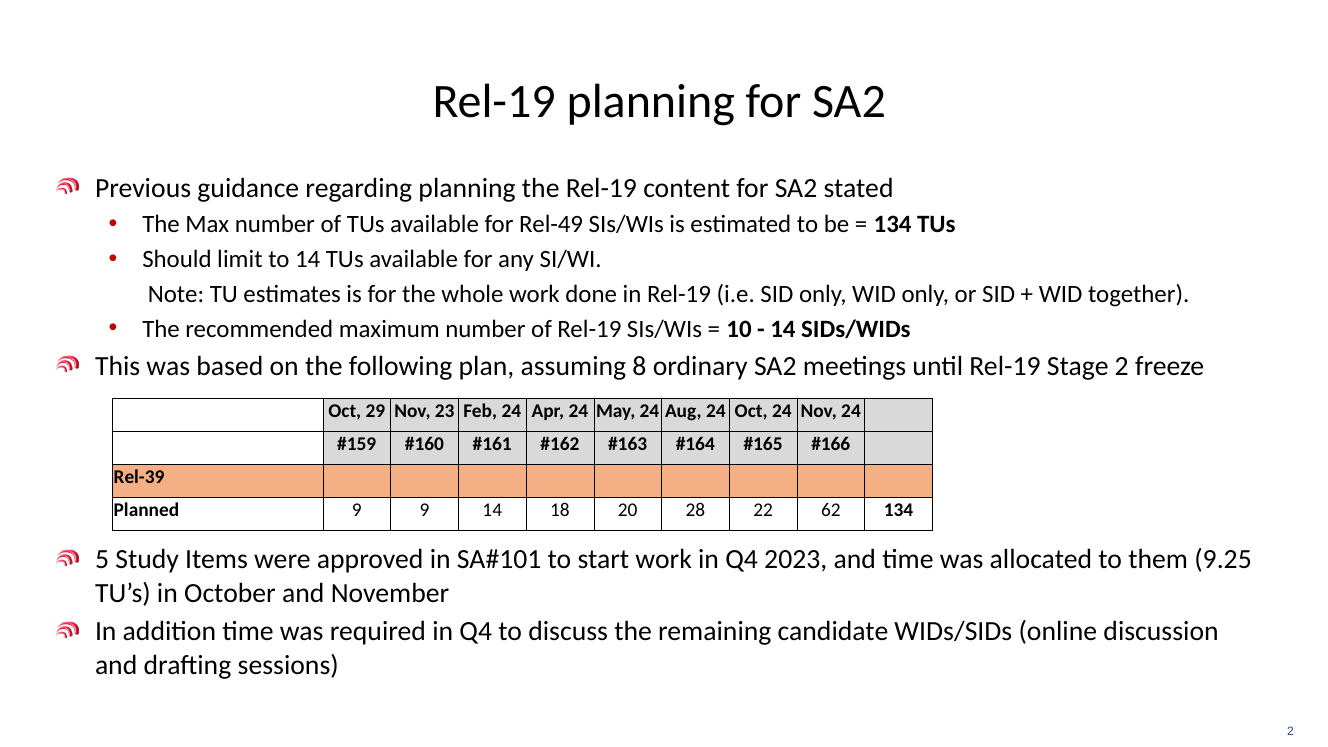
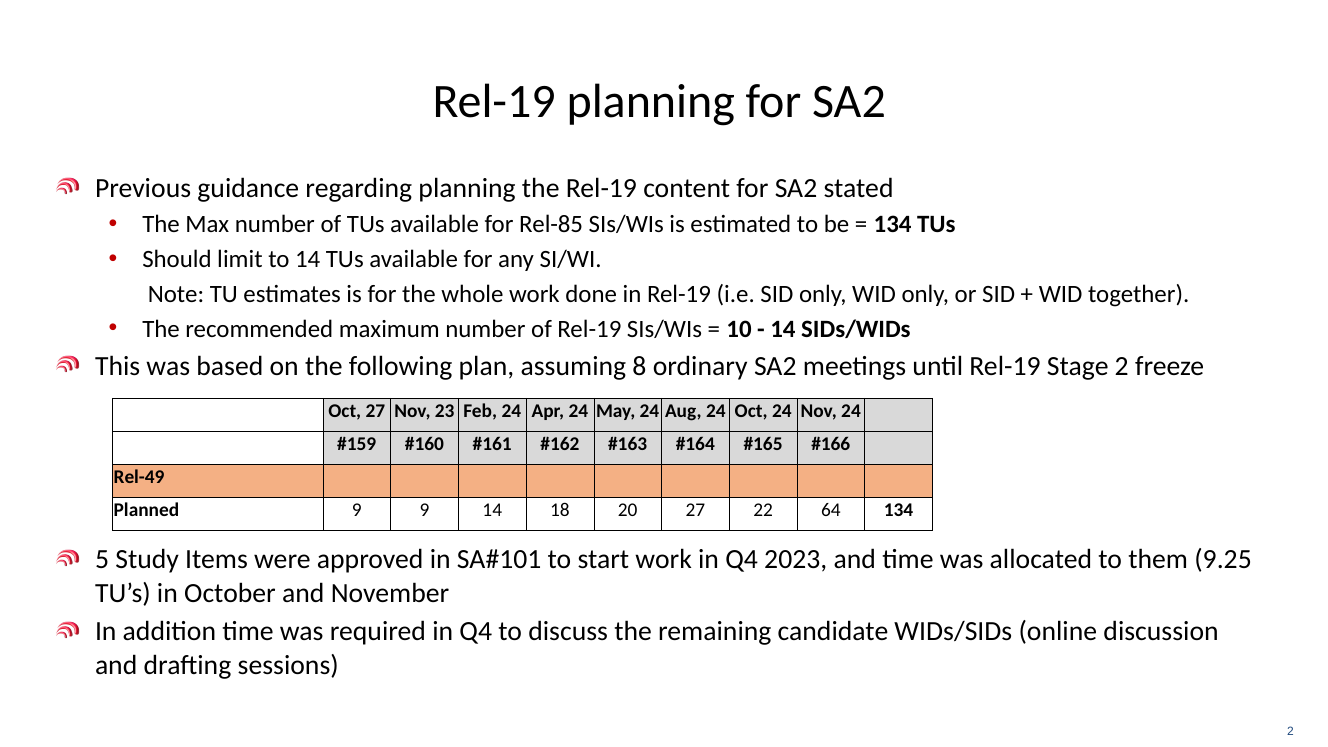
Rel-49: Rel-49 -> Rel-85 (551, 224)
Oct 29: 29 -> 27 (375, 411)
Rel-39: Rel-39 -> Rel-49 (139, 477)
20 28: 28 -> 27 (695, 510)
62: 62 -> 64 (831, 510)
